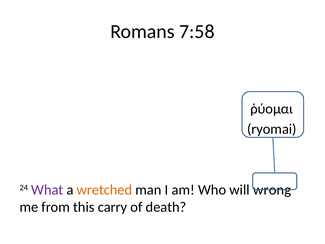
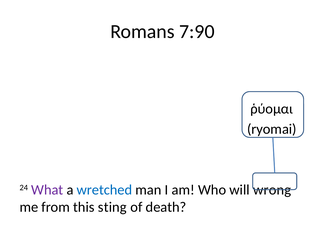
7:58: 7:58 -> 7:90 (197, 31)
wretched colour: orange -> blue (104, 190)
carry: carry -> sting (112, 207)
